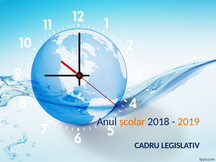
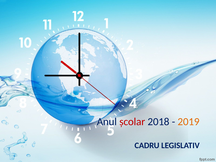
școlar colour: orange -> red (132, 122)
